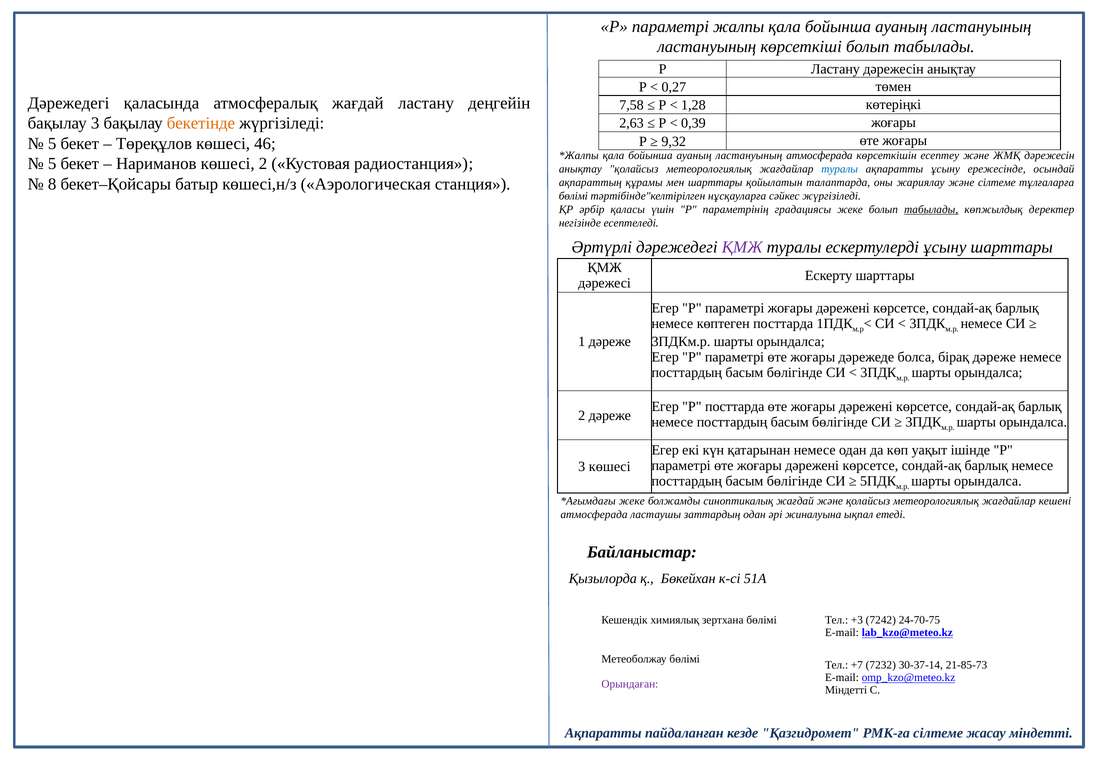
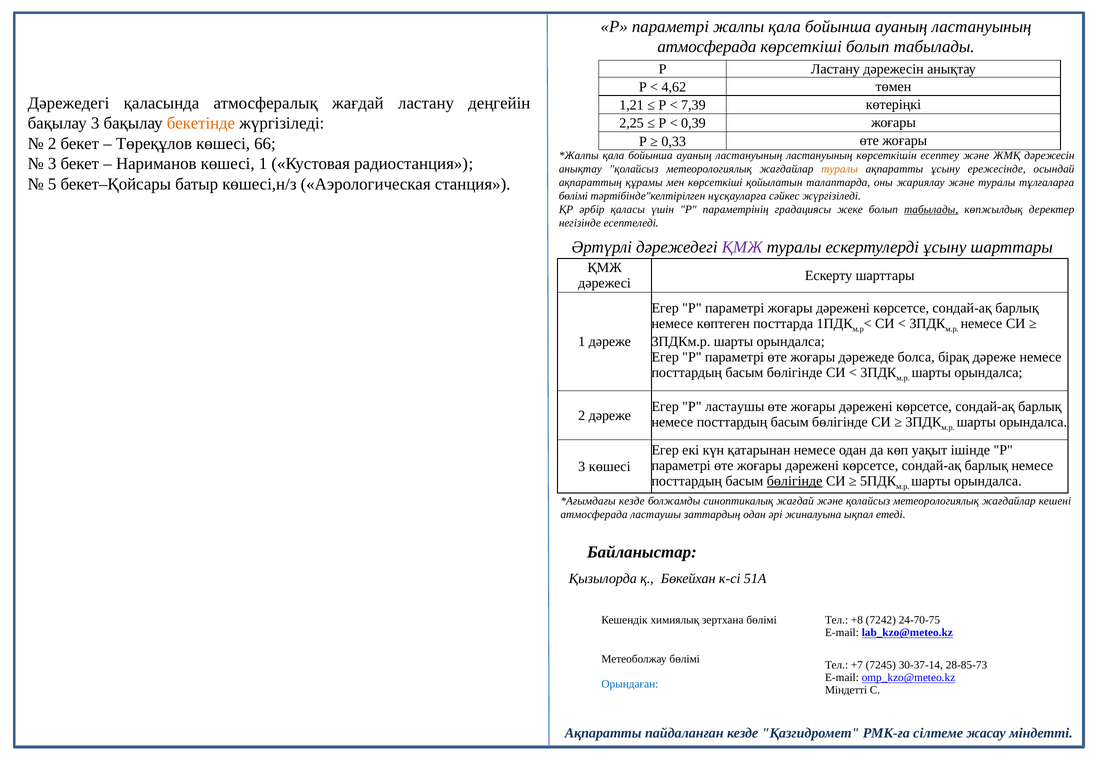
ластануының: ластануының -> атмосферада (707, 47)
0,27: 0,27 -> 4,62 (674, 87)
7,58: 7,58 -> 1,21 (632, 105)
1,28: 1,28 -> 7,39 (693, 105)
2,63: 2,63 -> 2,25 (632, 123)
9,32: 9,32 -> 0,33 (674, 141)
5: 5 -> 2 (52, 144)
46: 46 -> 66 (265, 144)
ластануының атмосферада: атмосферада -> ластануының (819, 156)
5: 5 -> 3 (52, 164)
көшесі 2: 2 -> 1 (263, 164)
туралы colour: blue -> orange (840, 169)
8: 8 -> 5 (52, 184)
мен шарттары: шарттары -> көрсеткіші (715, 183)
және сілтеме: сілтеме -> туралы (997, 183)
Р посттарда: посттарда -> ластаушы (735, 407)
бөлігінде underline: none -> present (795, 481)
жеке: жеке -> кезде (632, 501)
+3: +3 -> +8 (857, 620)
7232: 7232 -> 7245 (881, 665)
21-85-73: 21-85-73 -> 28-85-73 (966, 665)
Орындаған colour: purple -> blue (630, 684)
